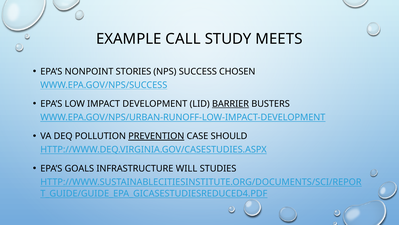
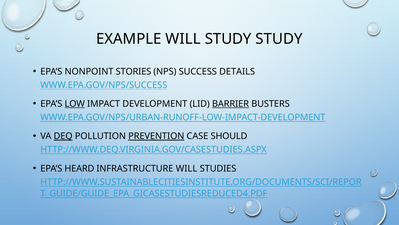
EXAMPLE CALL: CALL -> WILL (183, 39)
STUDY MEETS: MEETS -> STUDY (279, 39)
CHOSEN: CHOSEN -> DETAILS (237, 71)
LOW underline: none -> present (75, 104)
DEQ underline: none -> present (63, 136)
GOALS: GOALS -> HEARD (79, 168)
